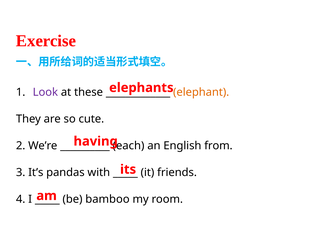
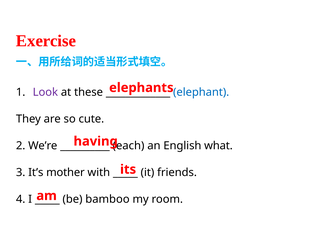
elephant colour: orange -> blue (201, 92)
from: from -> what (218, 146)
pandas: pandas -> mother (65, 173)
